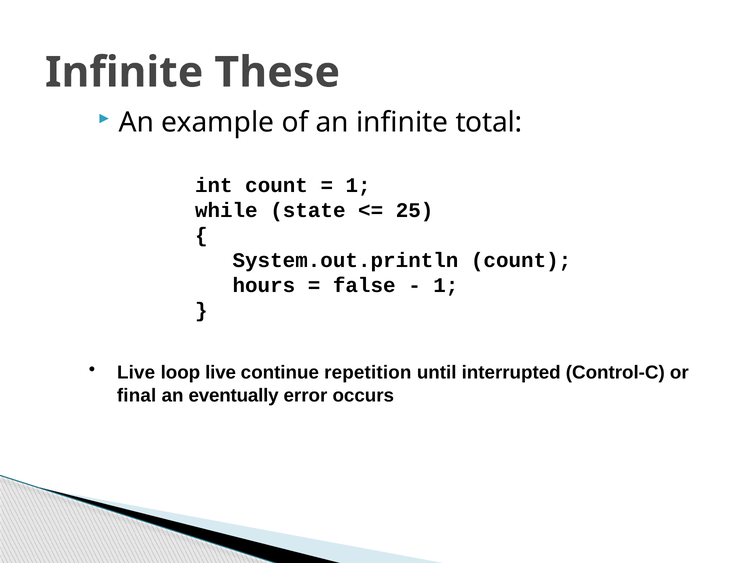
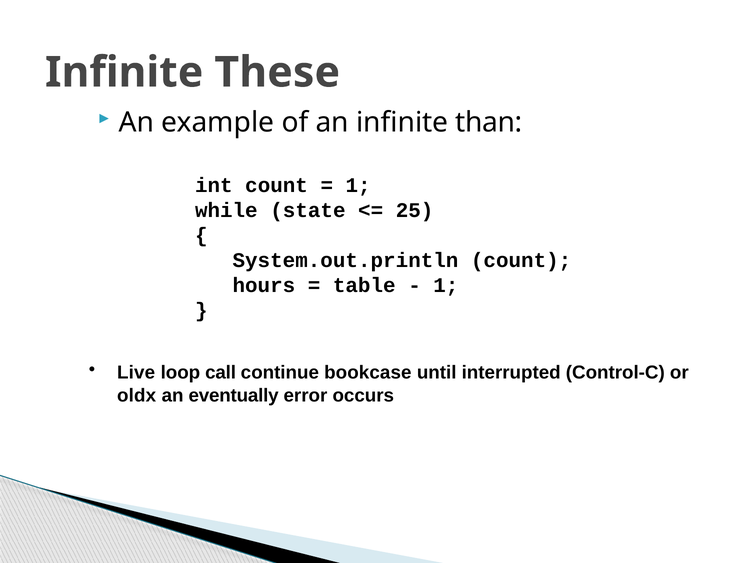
total: total -> than (489, 123)
false: false -> table (364, 286)
loop live: live -> call (221, 373)
repetition: repetition -> bookcase (368, 373)
final: final -> oldx (137, 396)
